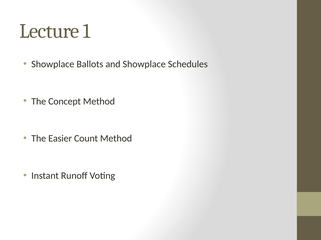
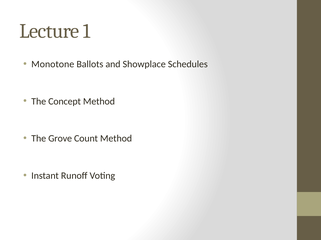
Showplace: Showplace -> Monotone (53, 64)
Easier: Easier -> Grove (60, 139)
